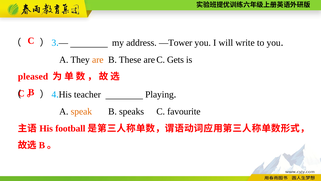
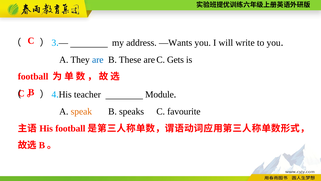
—Tower: —Tower -> —Wants (176, 43)
are colour: orange -> blue (98, 60)
pleased: pleased -> football (33, 76)
Playing: Playing -> Module (160, 94)
